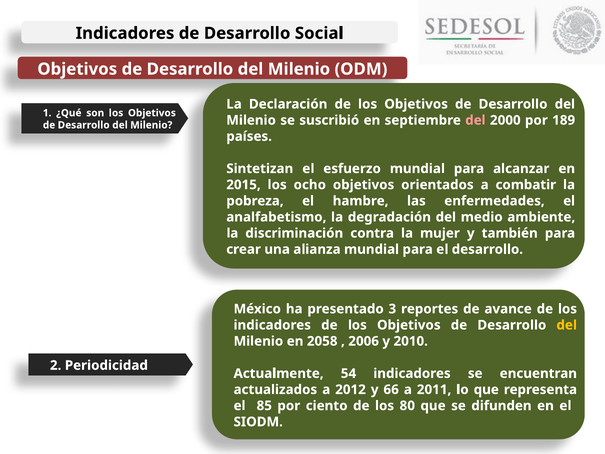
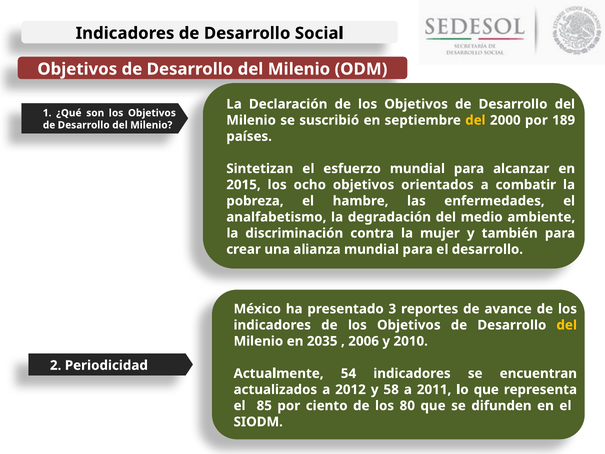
del colour: pink -> yellow (475, 120)
2058: 2058 -> 2035 (322, 341)
66: 66 -> 58 (391, 389)
